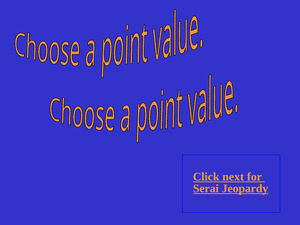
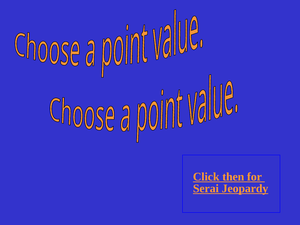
next: next -> then (233, 177)
